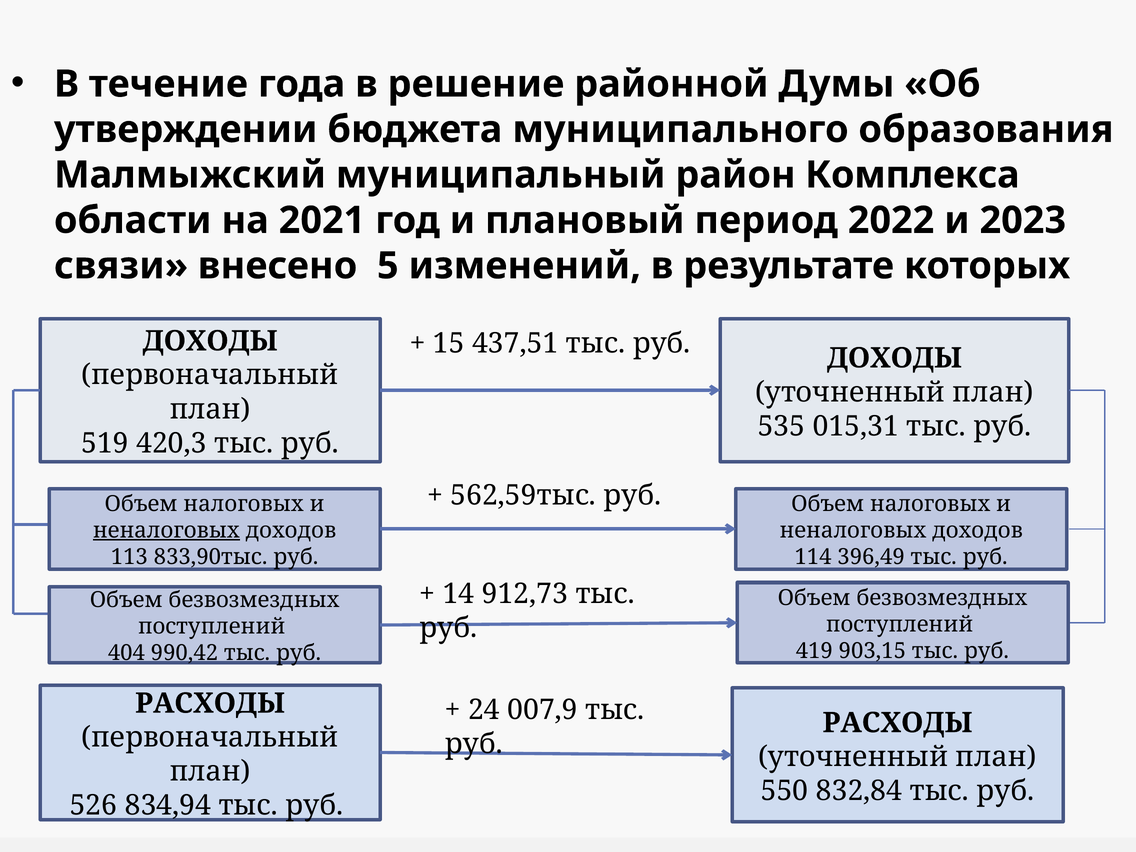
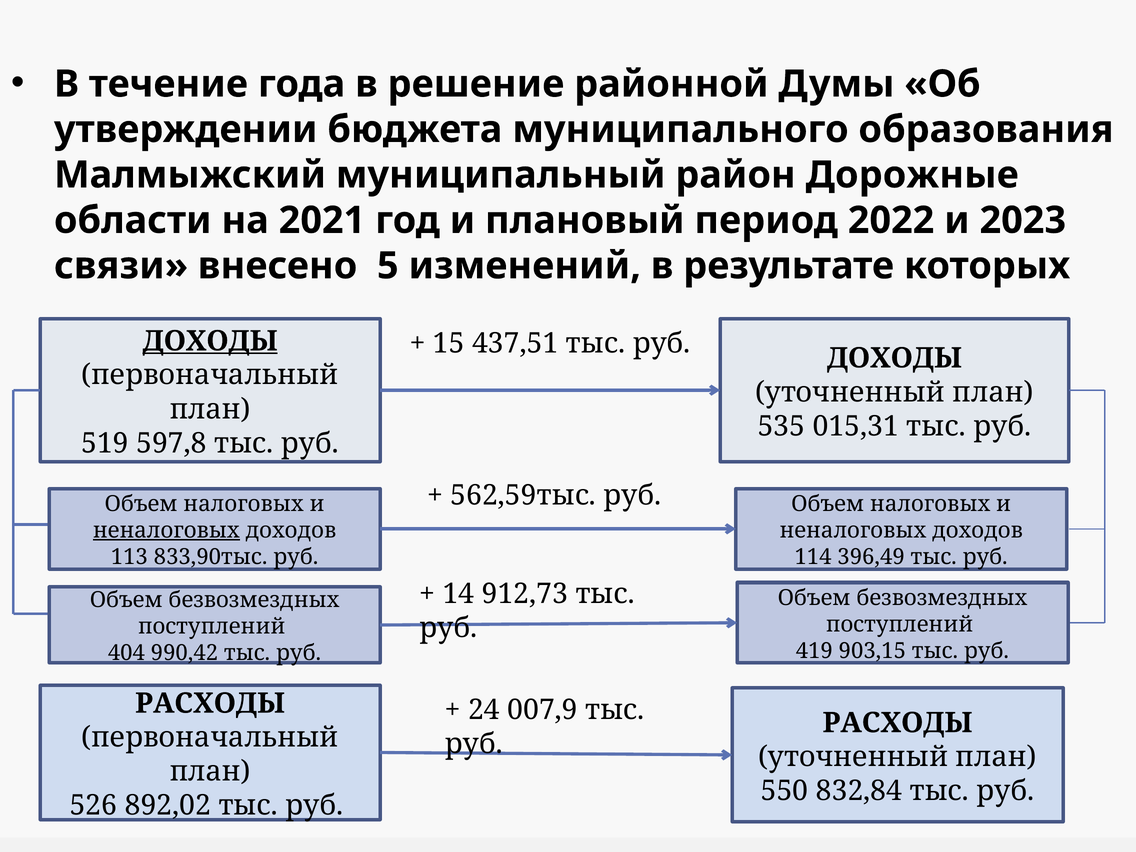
Комплекса: Комплекса -> Дорожные (912, 175)
ДОХОДЫ underline: none -> present (210, 341)
420,3: 420,3 -> 597,8 (171, 443)
834,94: 834,94 -> 892,02 (168, 806)
